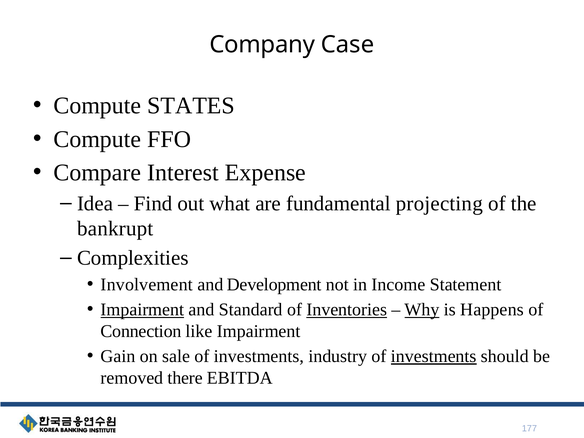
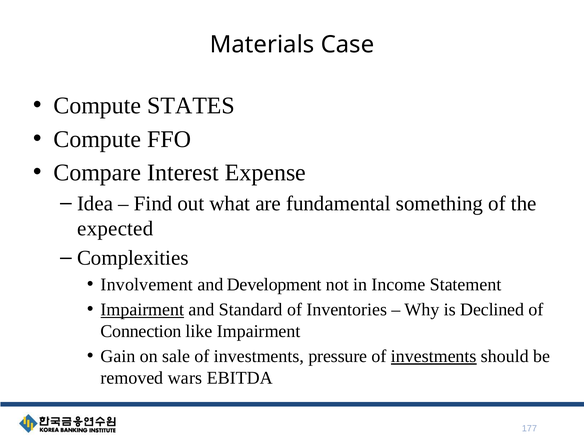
Company: Company -> Materials (262, 45)
projecting: projecting -> something (440, 203)
bankrupt: bankrupt -> expected (115, 229)
Inventories underline: present -> none (347, 310)
Why underline: present -> none (422, 310)
Happens: Happens -> Declined (492, 310)
industry: industry -> pressure (338, 356)
there: there -> wars (185, 378)
